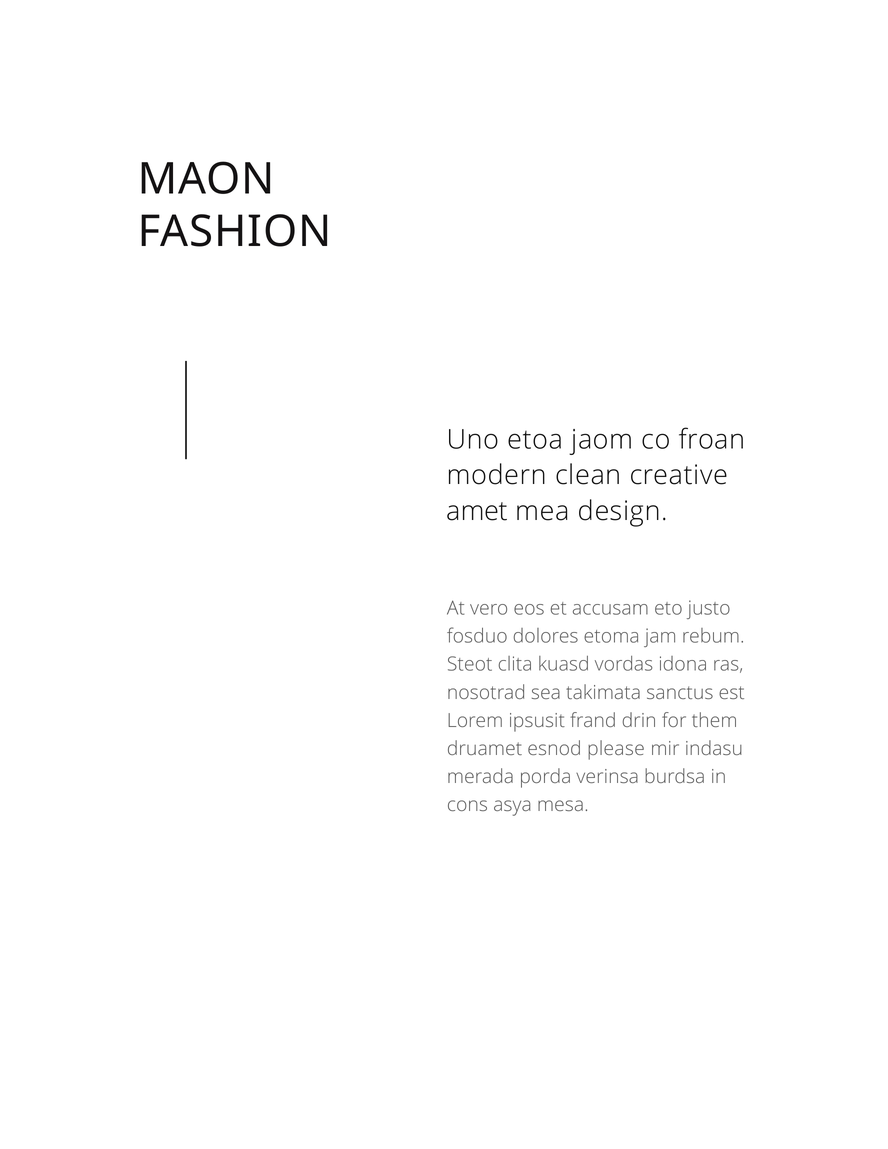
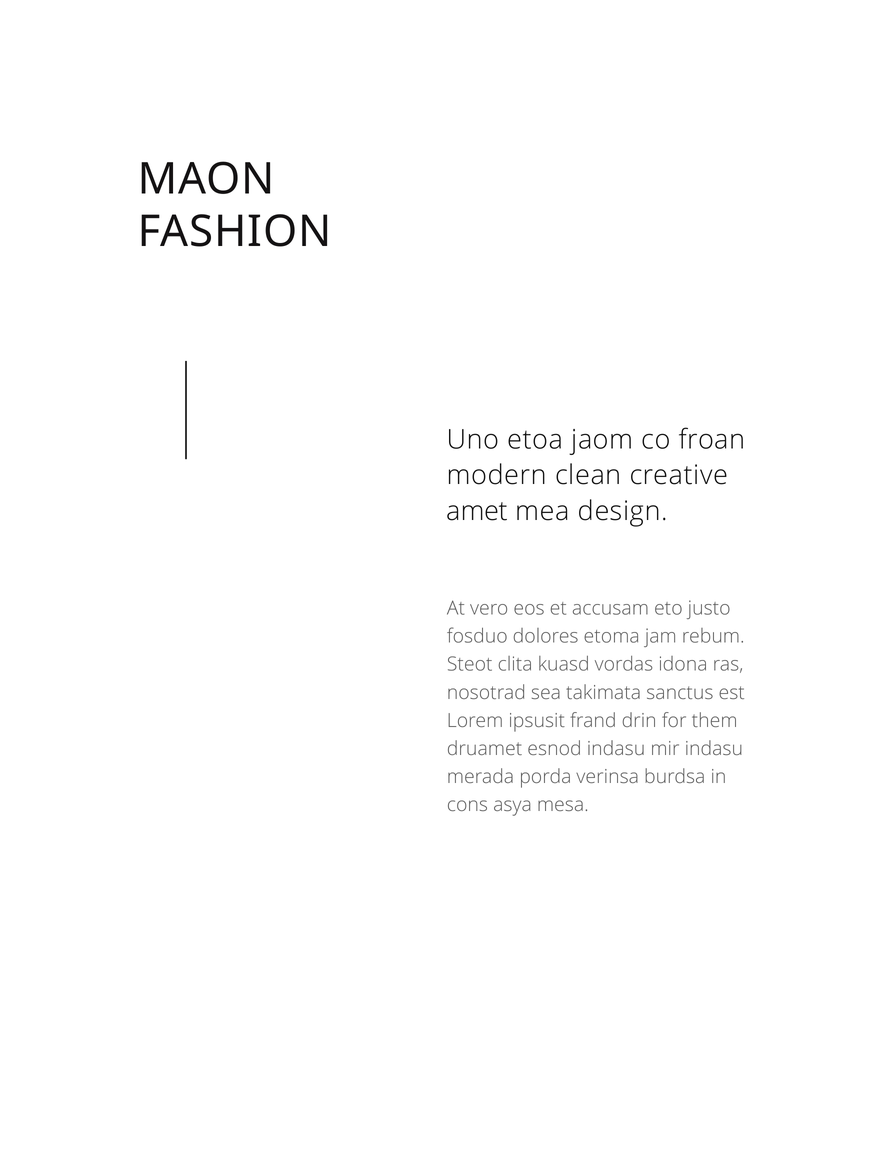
esnod please: please -> indasu (616, 749)
